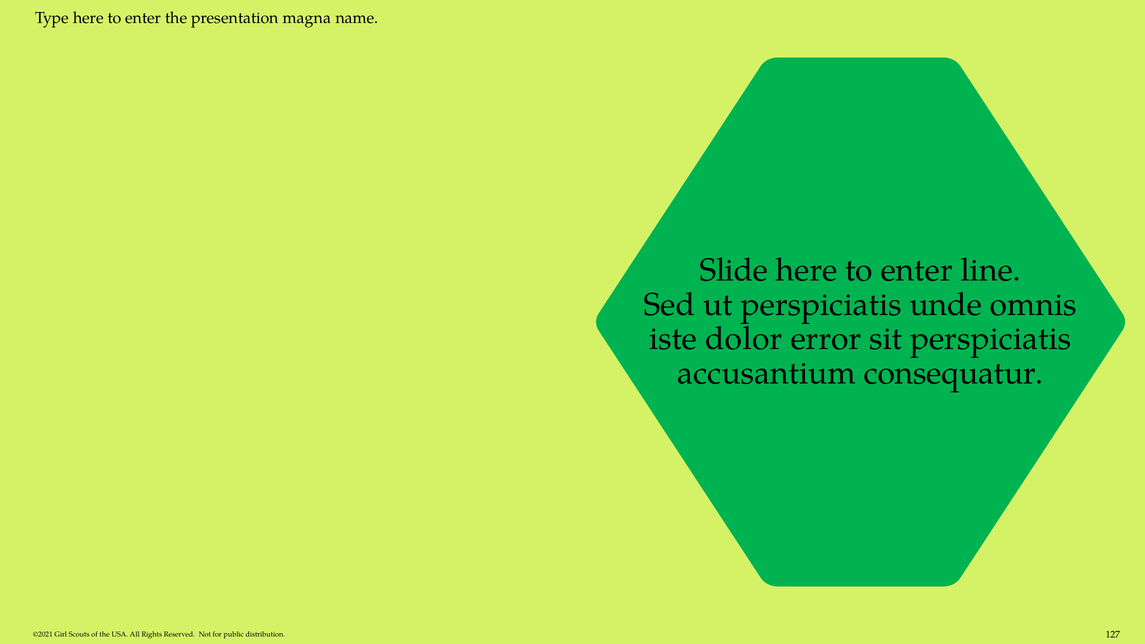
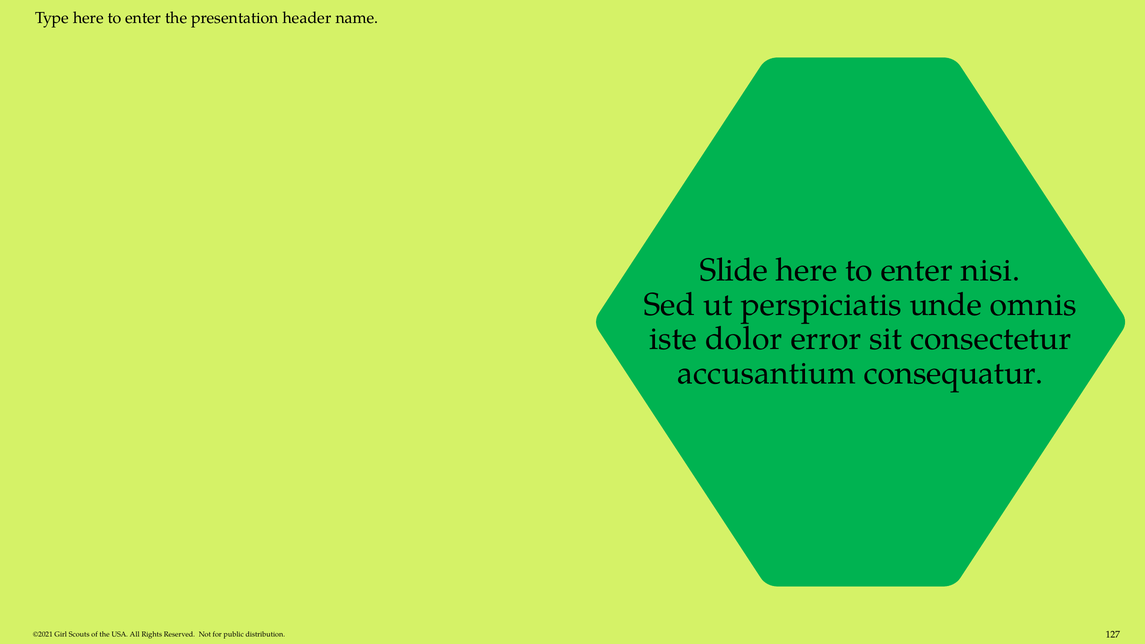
magna: magna -> header (307, 18)
line: line -> nisi (991, 270)
sit perspiciatis: perspiciatis -> consectetur (991, 339)
